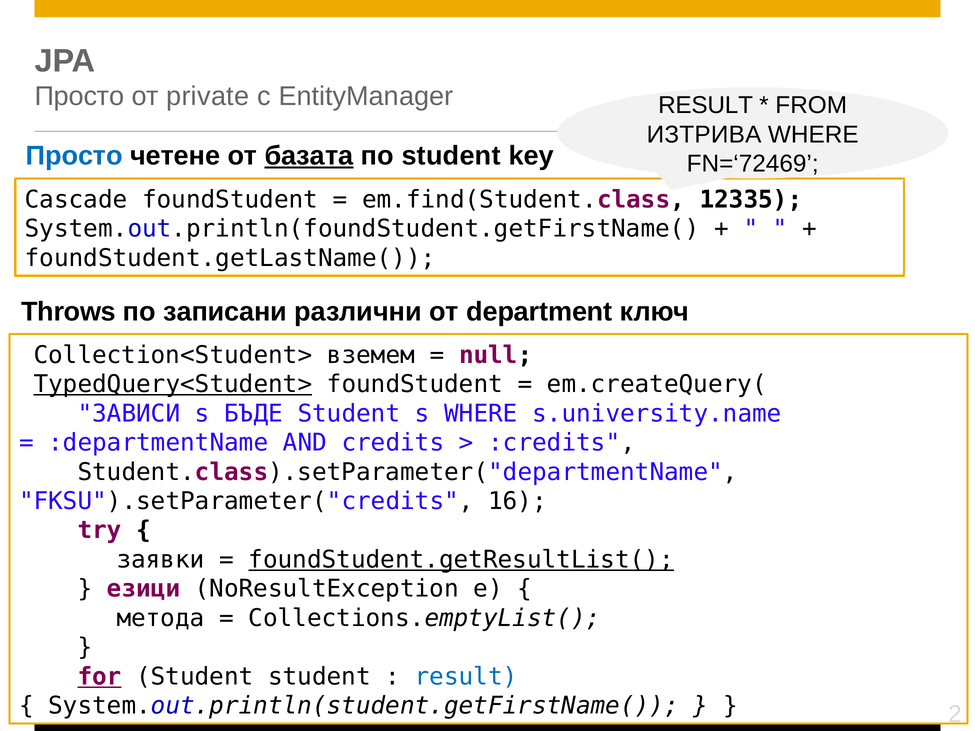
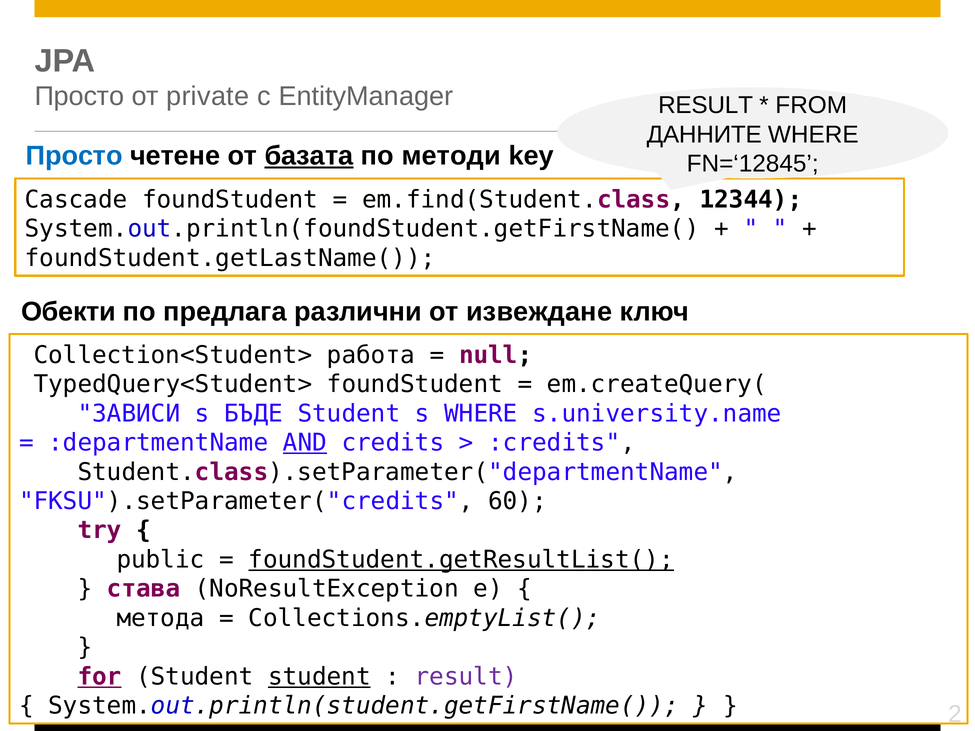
ИЗТРИВА: ИЗТРИВА -> ДАННИТЕ (704, 135)
по student: student -> методи (451, 156)
FN=‘72469: FN=‘72469 -> FN=‘12845 (753, 164)
12335: 12335 -> 12344 (751, 200)
Throws: Throws -> Обекти (69, 312)
записани: записани -> предлага (225, 312)
department: department -> извеждане (539, 312)
вземем: вземем -> работа (371, 355)
TypedQuery<Student> underline: present -> none (173, 384)
AND underline: none -> present (305, 443)
16: 16 -> 60 (517, 501)
заявки: заявки -> public (160, 560)
езици: езици -> става (144, 589)
student underline: none -> present (319, 677)
result colour: blue -> purple (466, 677)
